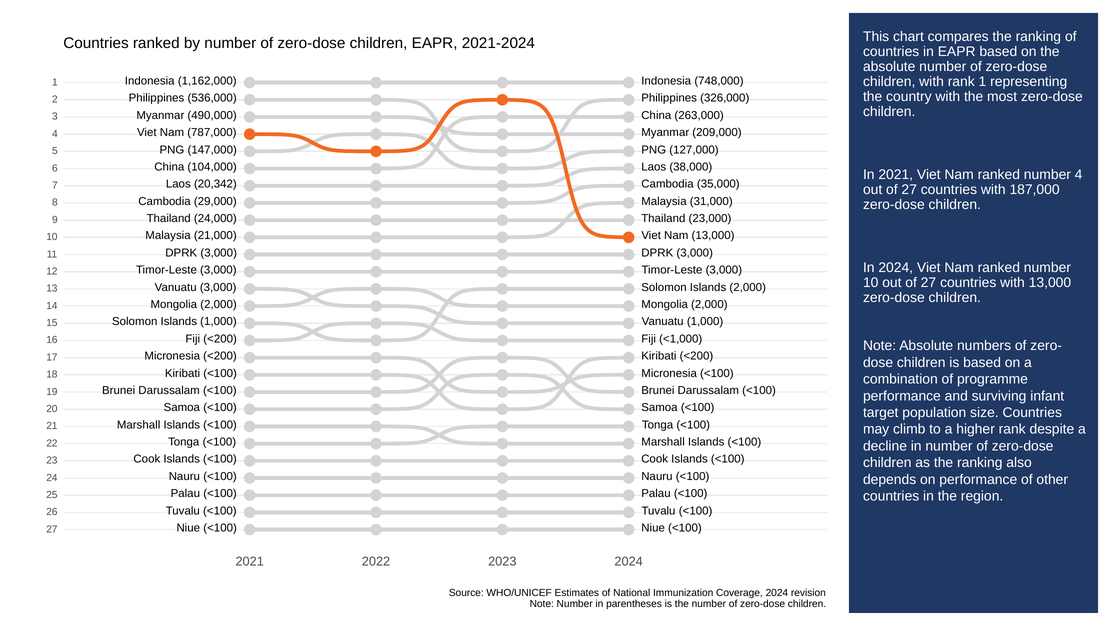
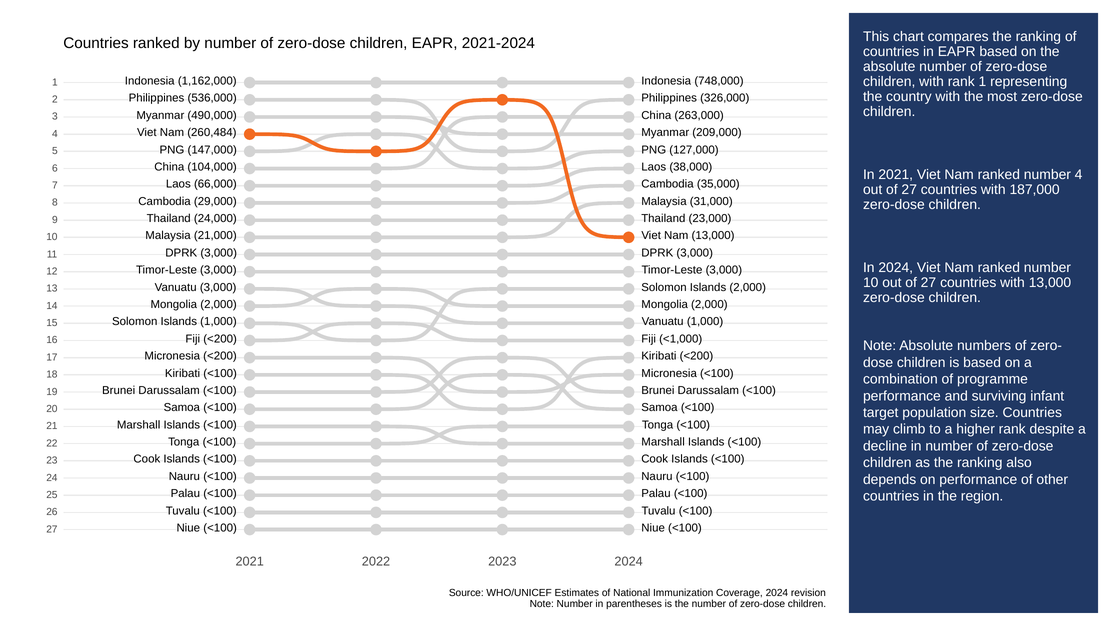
787,000: 787,000 -> 260,484 (212, 132)
20,342: 20,342 -> 66,000 (215, 184)
